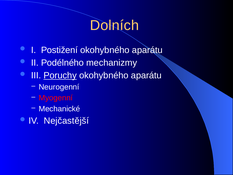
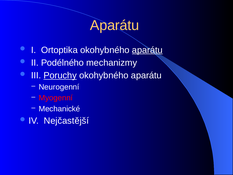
Dolních: Dolních -> Aparátu (115, 25)
Postižení: Postižení -> Ortoptika (59, 50)
aparátu underline: none -> present (147, 50)
